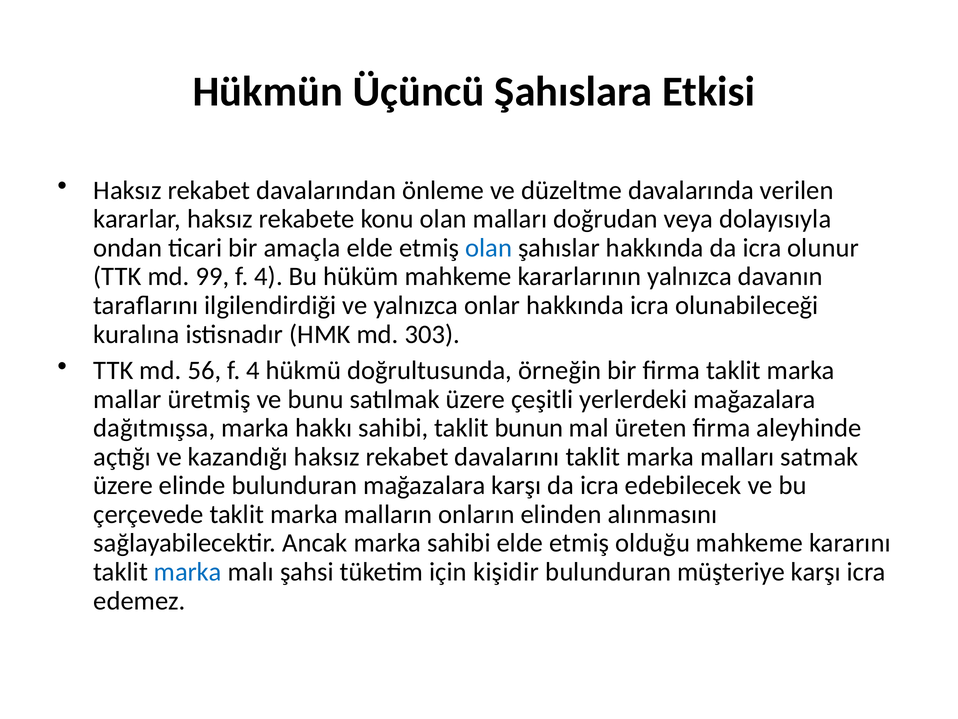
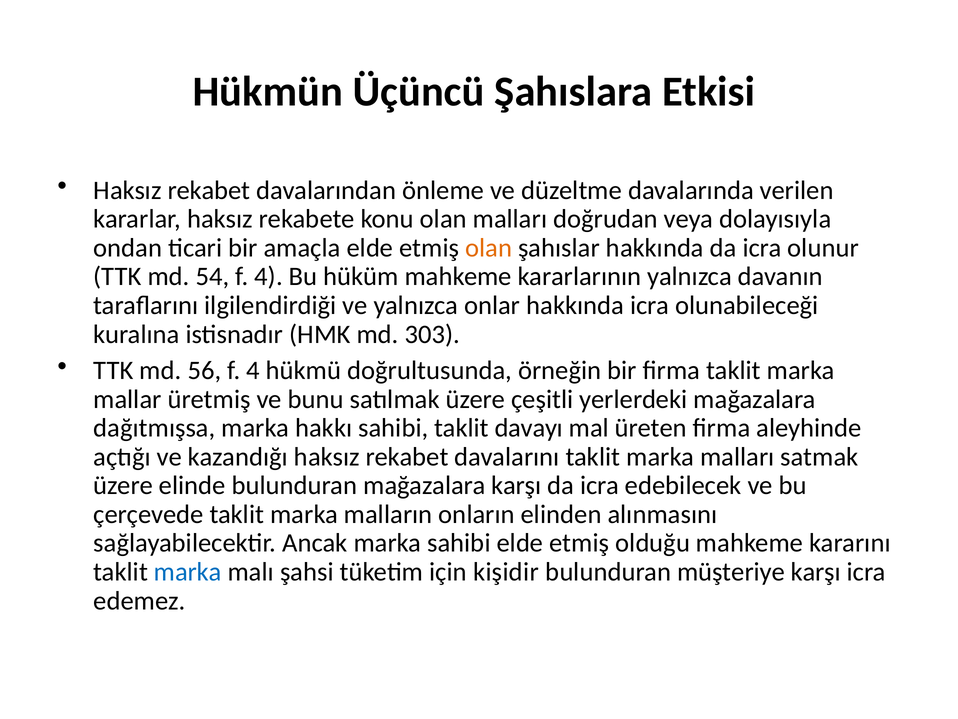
olan colour: blue -> orange (489, 248)
99: 99 -> 54 (212, 277)
bunun: bunun -> davayı (529, 428)
